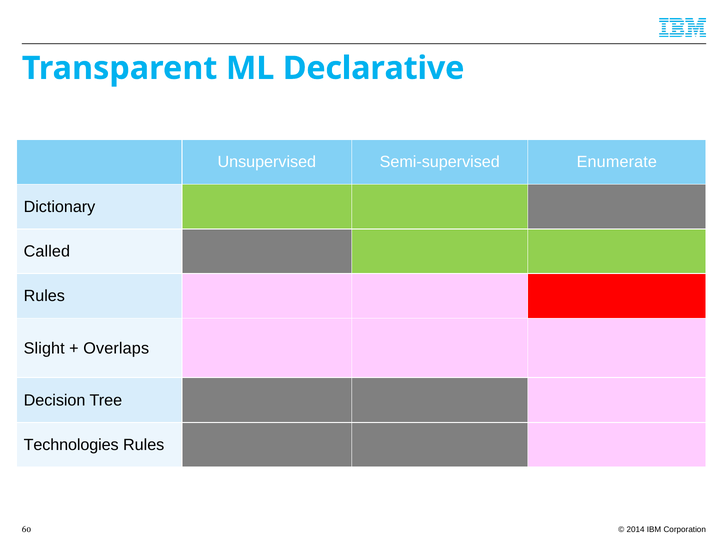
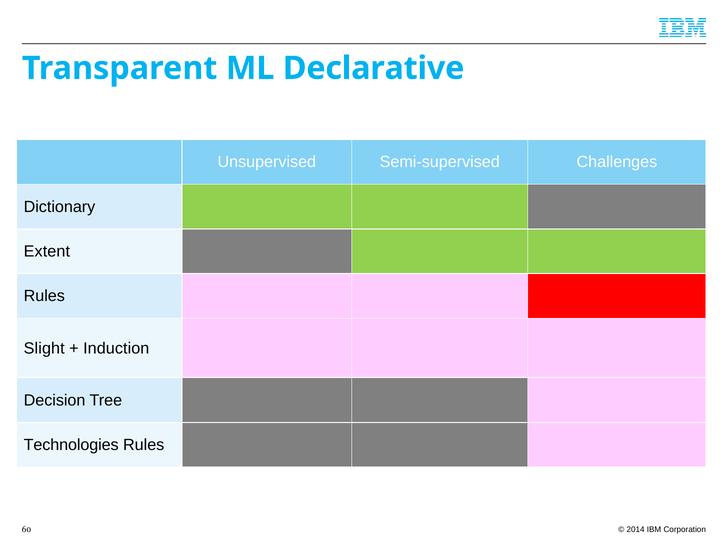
Enumerate: Enumerate -> Challenges (617, 162)
Called: Called -> Extent (47, 251)
Overlaps: Overlaps -> Induction (116, 348)
